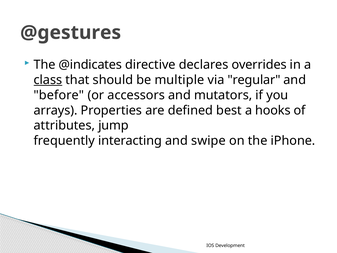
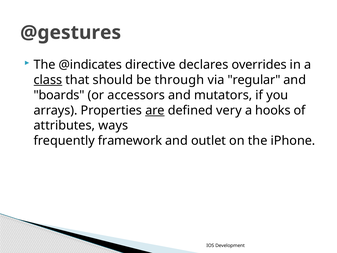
multiple: multiple -> through (179, 80)
before: before -> boards (59, 95)
are underline: none -> present (155, 110)
best: best -> very (229, 110)
jump: jump -> ways (113, 125)
interacting: interacting -> framework (130, 141)
swipe: swipe -> outlet (208, 141)
